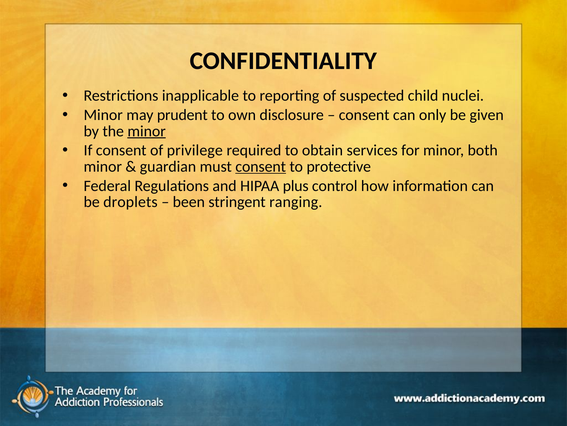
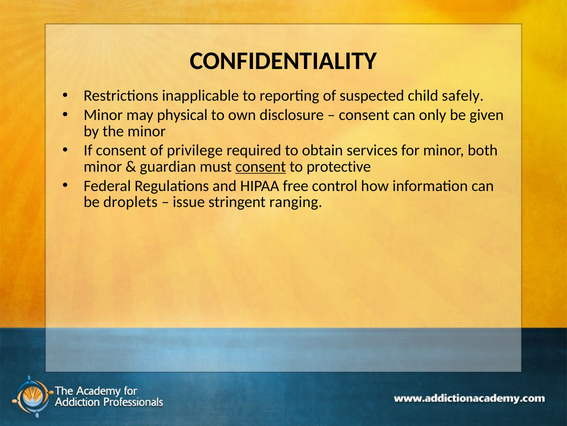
nuclei: nuclei -> safely (463, 96)
prudent: prudent -> physical (182, 115)
minor underline: present -> none (147, 131)
plus: plus -> free (296, 185)
been: been -> issue (189, 202)
